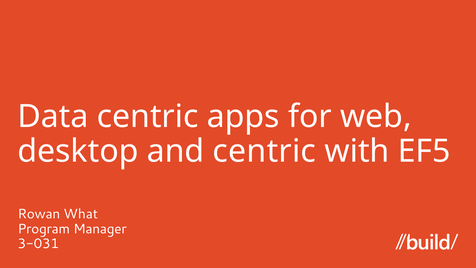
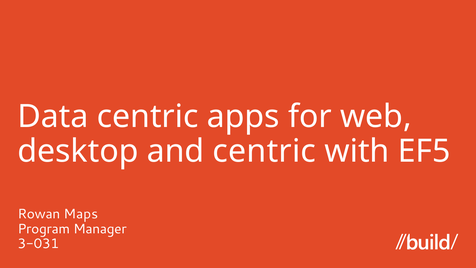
What: What -> Maps (81, 214)
